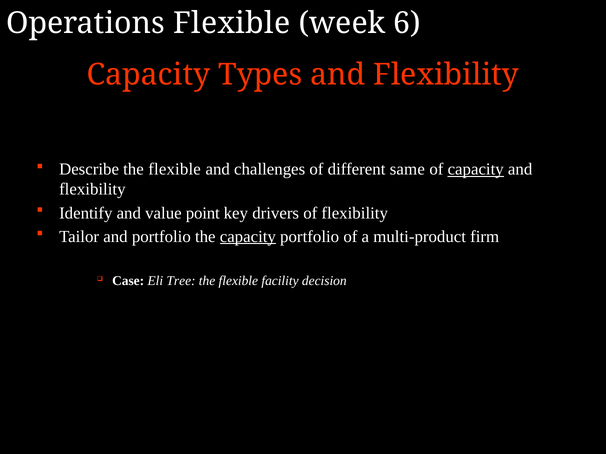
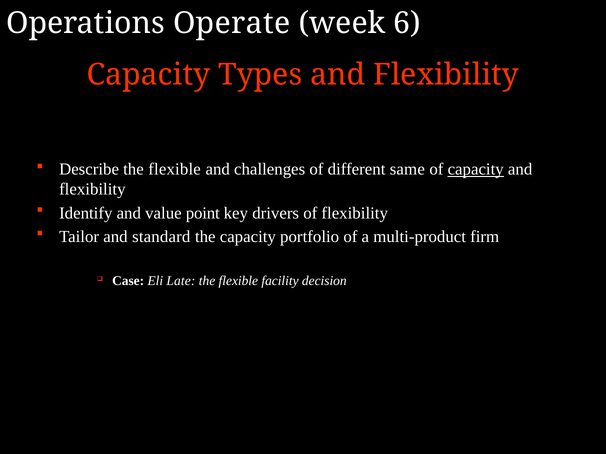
Operations Flexible: Flexible -> Operate (232, 23)
and portfolio: portfolio -> standard (161, 237)
capacity underline: present -> none (248, 237)
Tree: Tree -> Late (181, 281)
